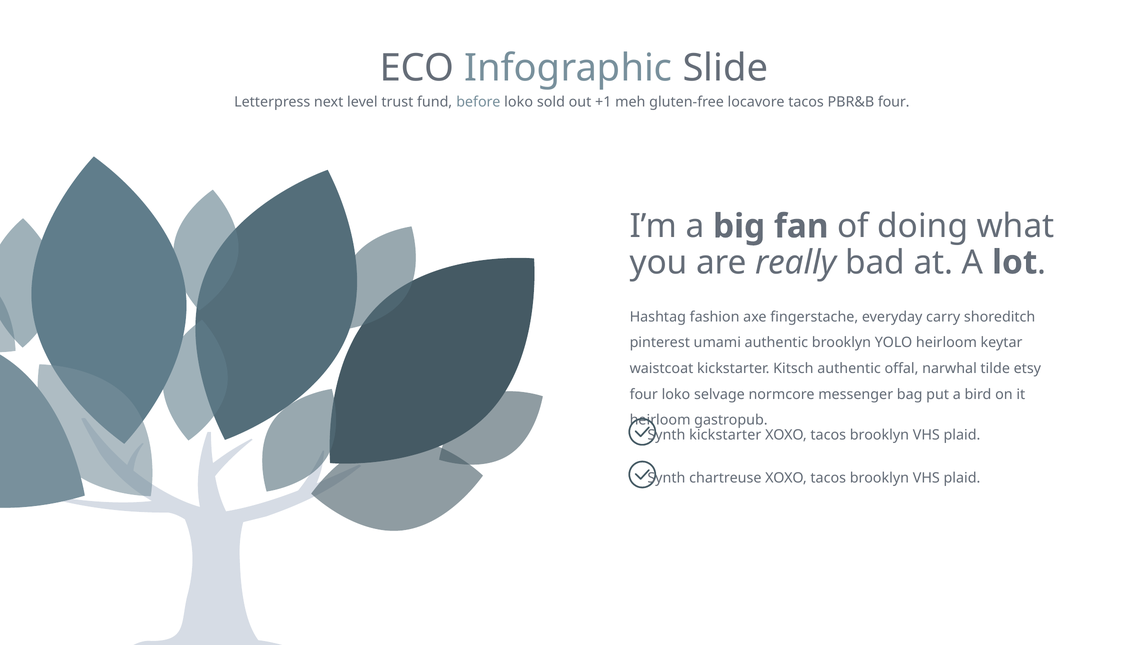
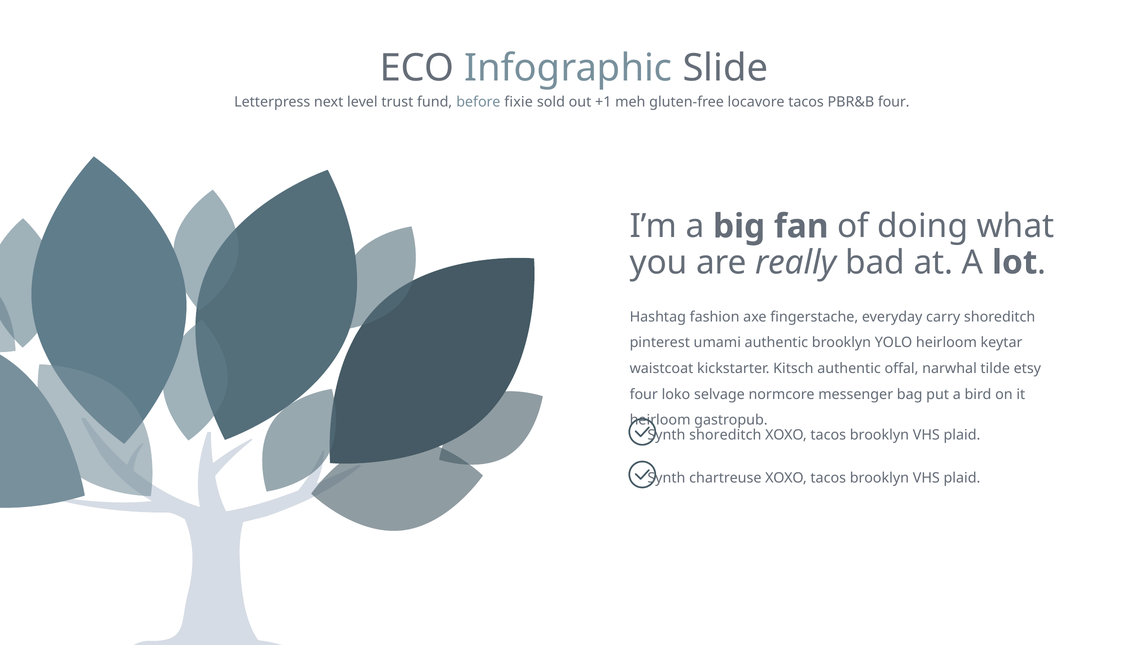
before loko: loko -> fixie (519, 102)
Synth kickstarter: kickstarter -> shoreditch (725, 435)
